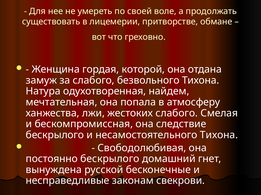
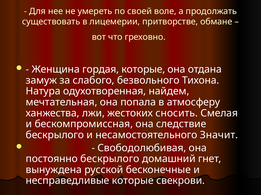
гордая которой: которой -> которые (143, 70)
жестоких слабого: слабого -> сносить (177, 114)
несамостоятельного Тихона: Тихона -> Значит (219, 135)
несправедливые законам: законам -> которые (133, 181)
